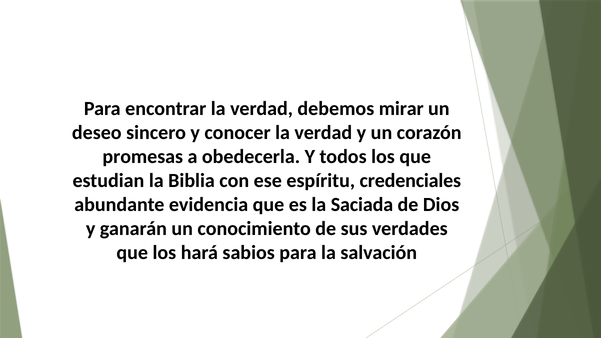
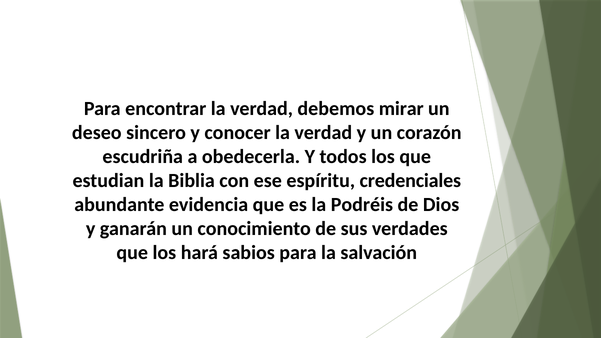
promesas: promesas -> escudriña (143, 157)
Saciada: Saciada -> Podréis (362, 205)
